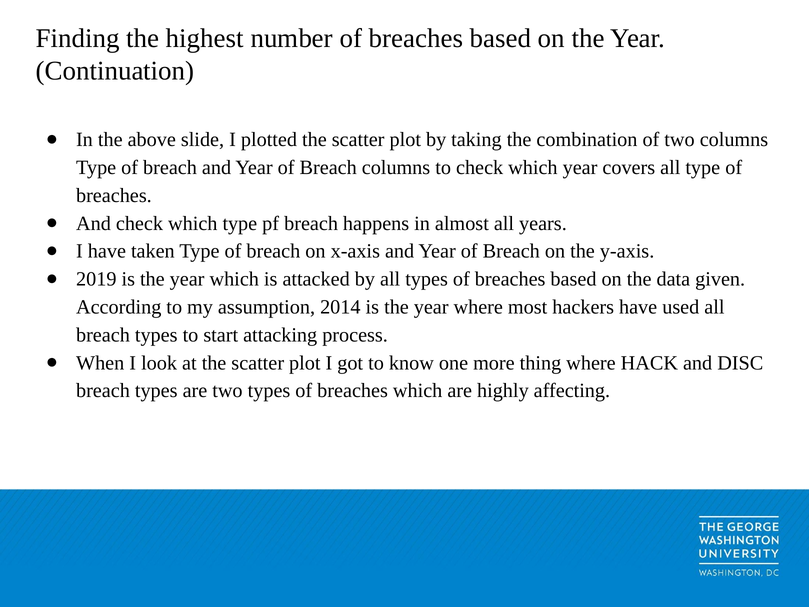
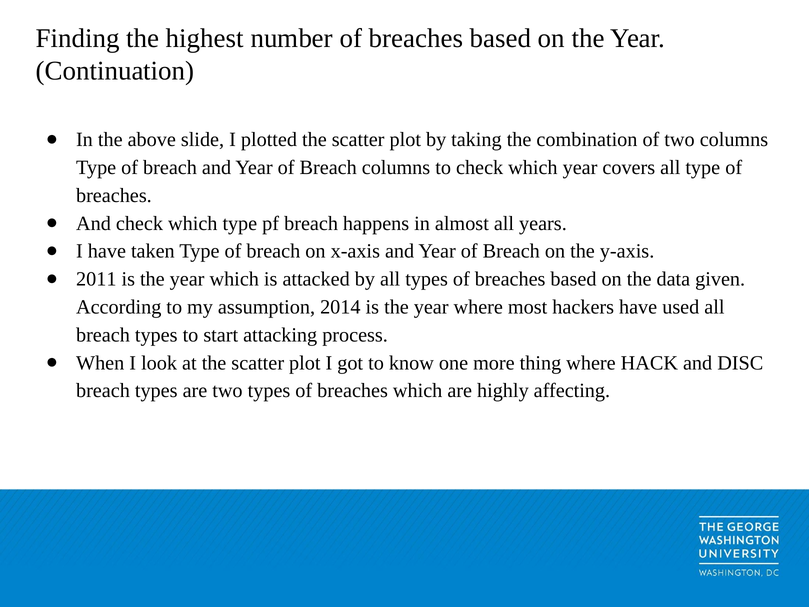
2019: 2019 -> 2011 (96, 279)
